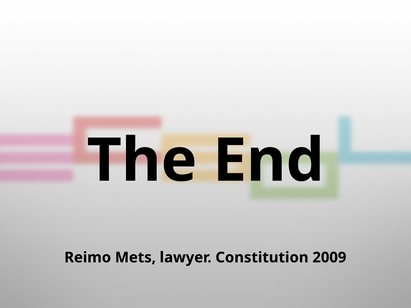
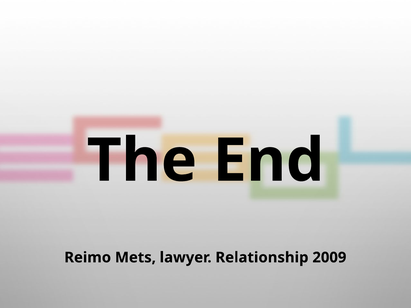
Constitution: Constitution -> Relationship (262, 258)
